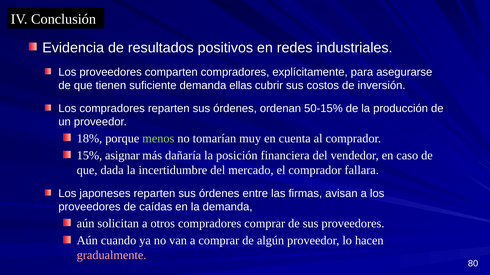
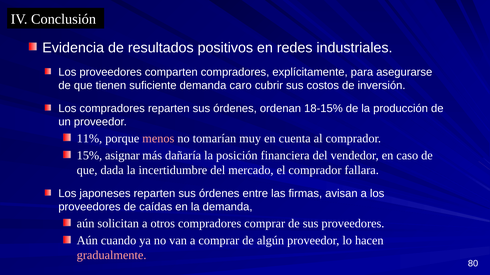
ellas: ellas -> caro (241, 86)
50-15%: 50-15% -> 18-15% (323, 109)
18%: 18% -> 11% (89, 139)
menos colour: light green -> pink (158, 139)
